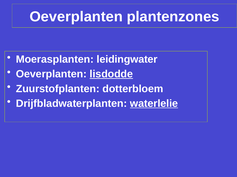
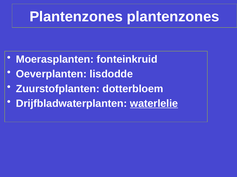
Oeverplanten: Oeverplanten -> Plantenzones (76, 17)
leidingwater: leidingwater -> fonteinkruid (127, 60)
lisdodde underline: present -> none (111, 74)
